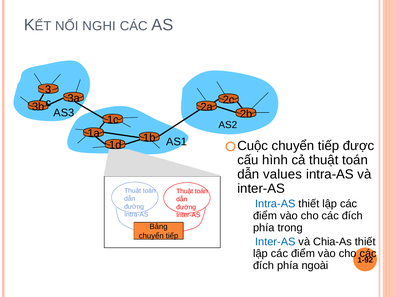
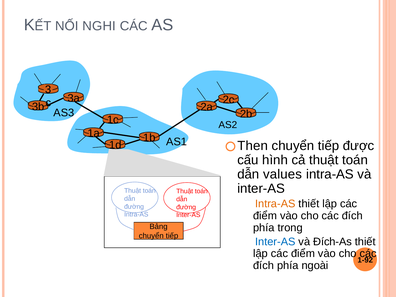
Cuộc: Cuộc -> Then (253, 146)
Intra-AS colour: blue -> orange (275, 204)
Chia-As: Chia-As -> Đích-As (332, 242)
